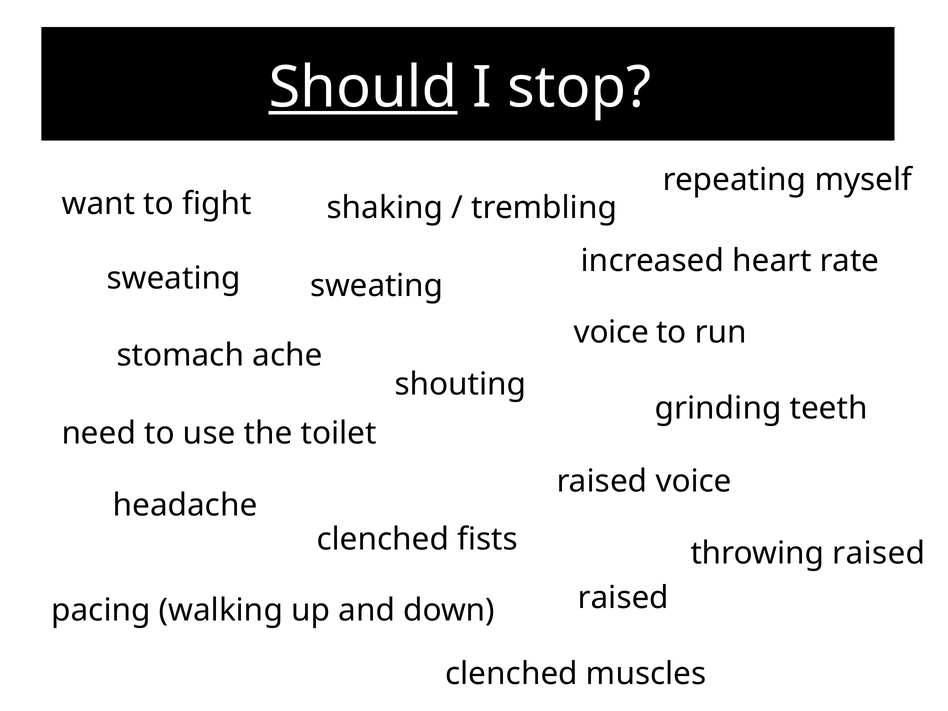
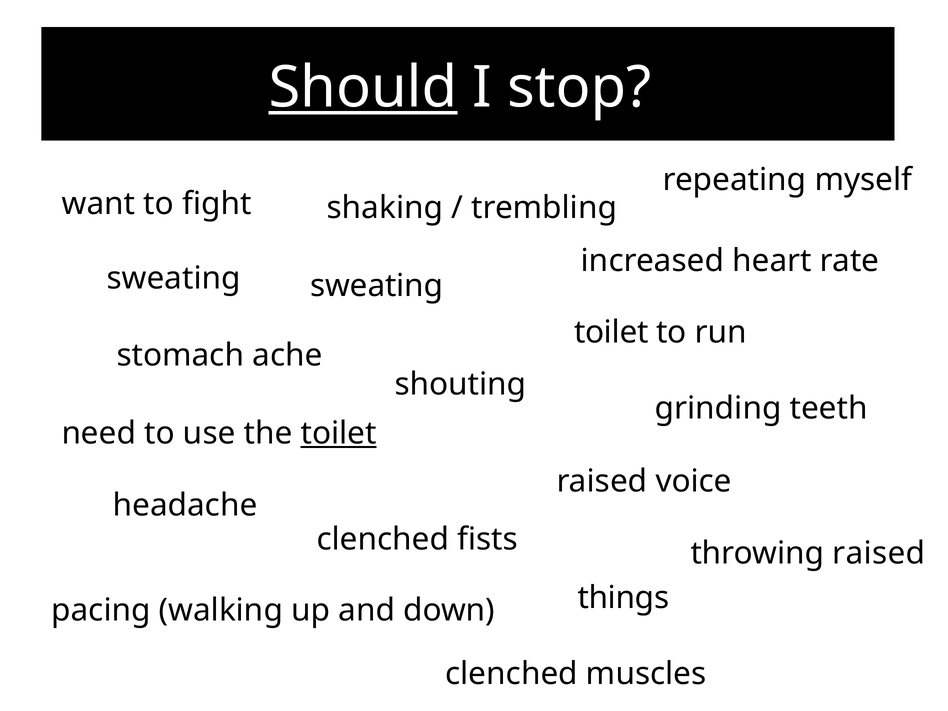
voice: voice -> toilet (611, 332)
toilet underline: none -> present (339, 434)
raised: raised -> things (623, 598)
